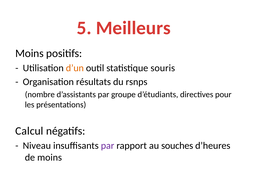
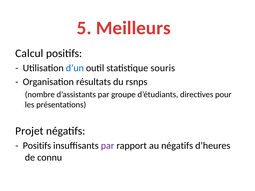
Moins: Moins -> Calcul (29, 53)
d’un colour: orange -> blue (75, 68)
Calcul: Calcul -> Projet (29, 131)
Niveau: Niveau -> Positifs (37, 146)
au souches: souches -> négatifs (177, 146)
de moins: moins -> connu (50, 158)
